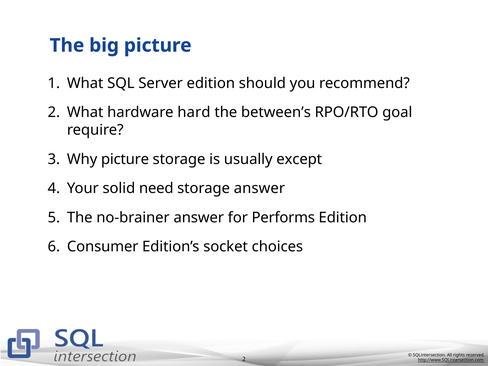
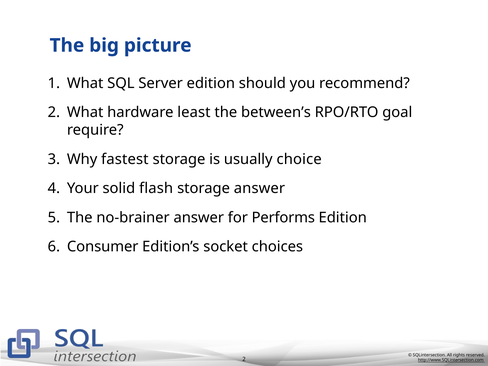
hard: hard -> least (194, 112)
Why picture: picture -> fastest (125, 159)
except: except -> choice (299, 159)
need: need -> flash (156, 188)
